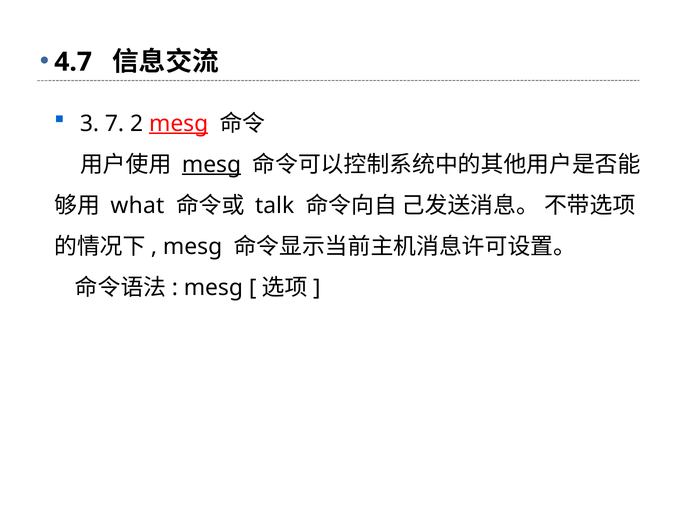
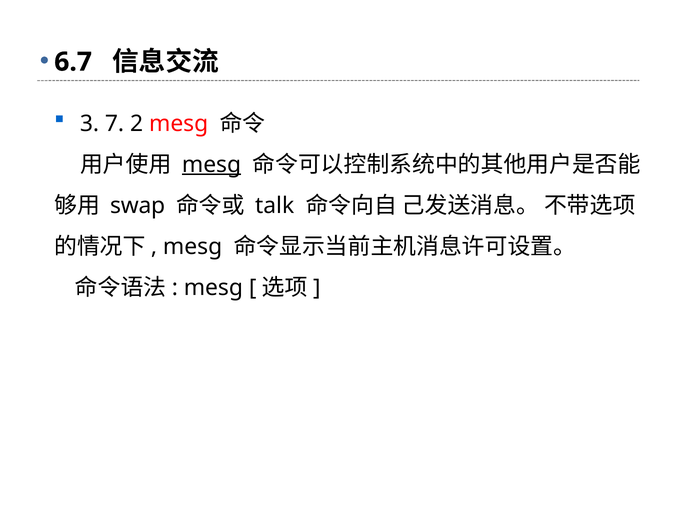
4.7: 4.7 -> 6.7 (73, 62)
mesg underline: present -> none (179, 124)
what: what -> swap (138, 206)
